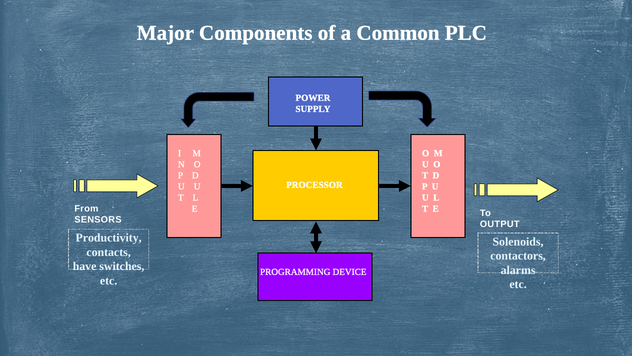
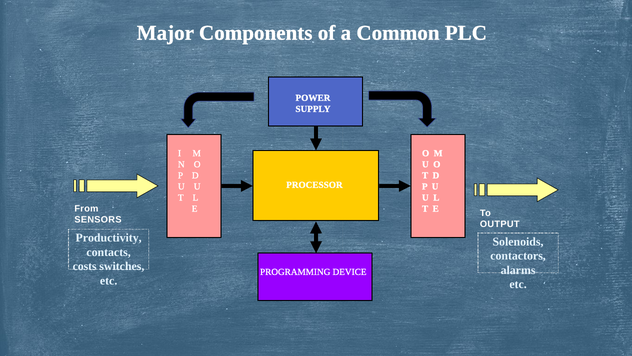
have: have -> costs (85, 266)
